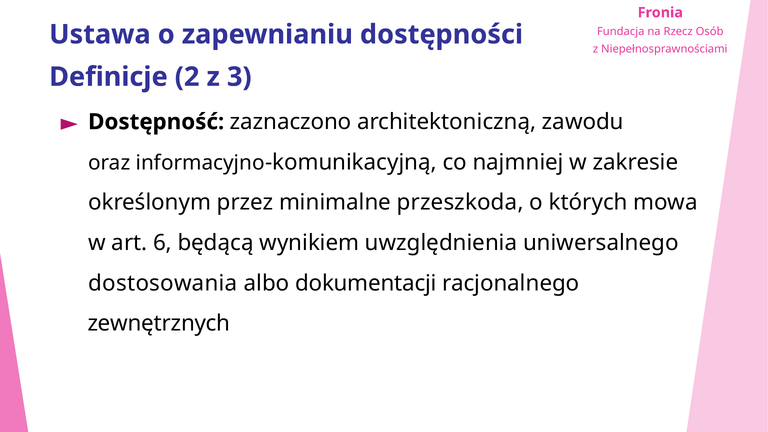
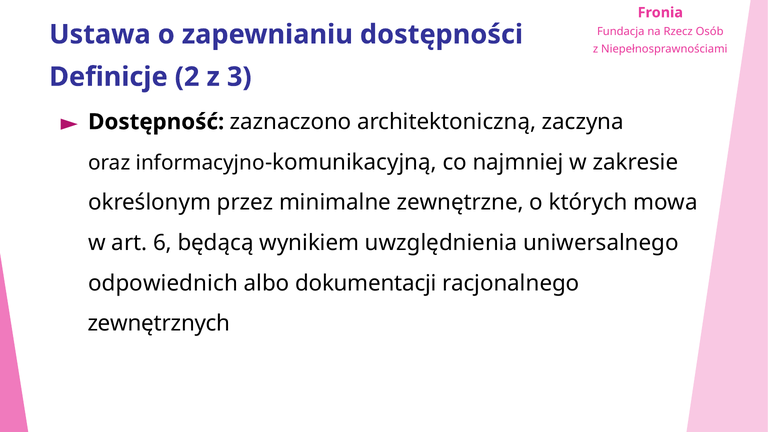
zawodu: zawodu -> zaczyna (583, 122)
przeszkoda: przeszkoda -> zewnętrzne (460, 203)
dostosowania: dostosowania -> odpowiednich (163, 283)
